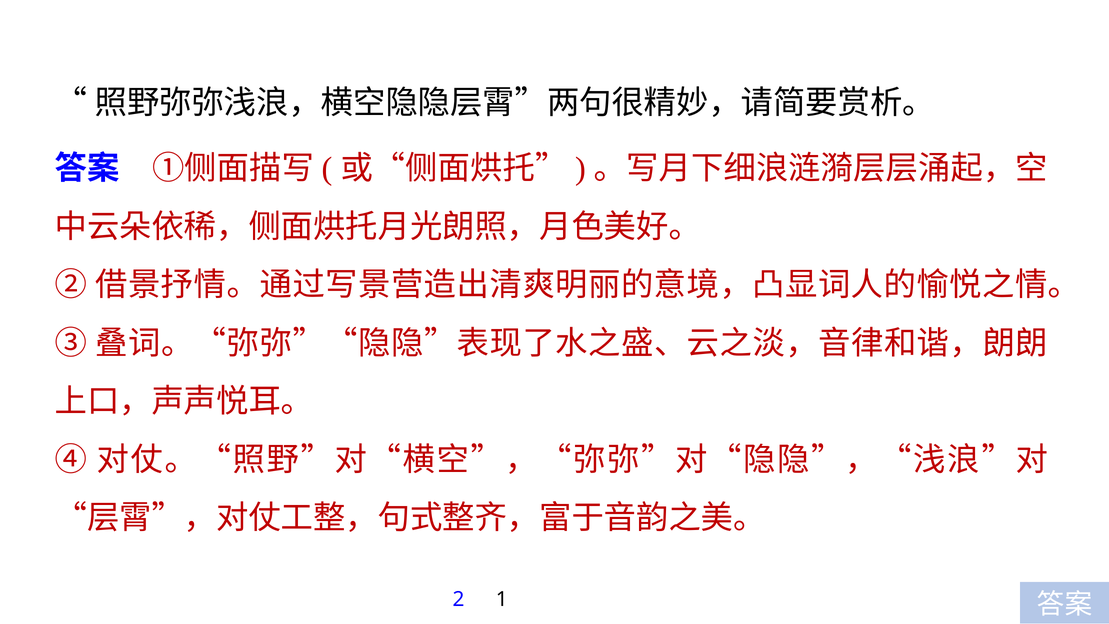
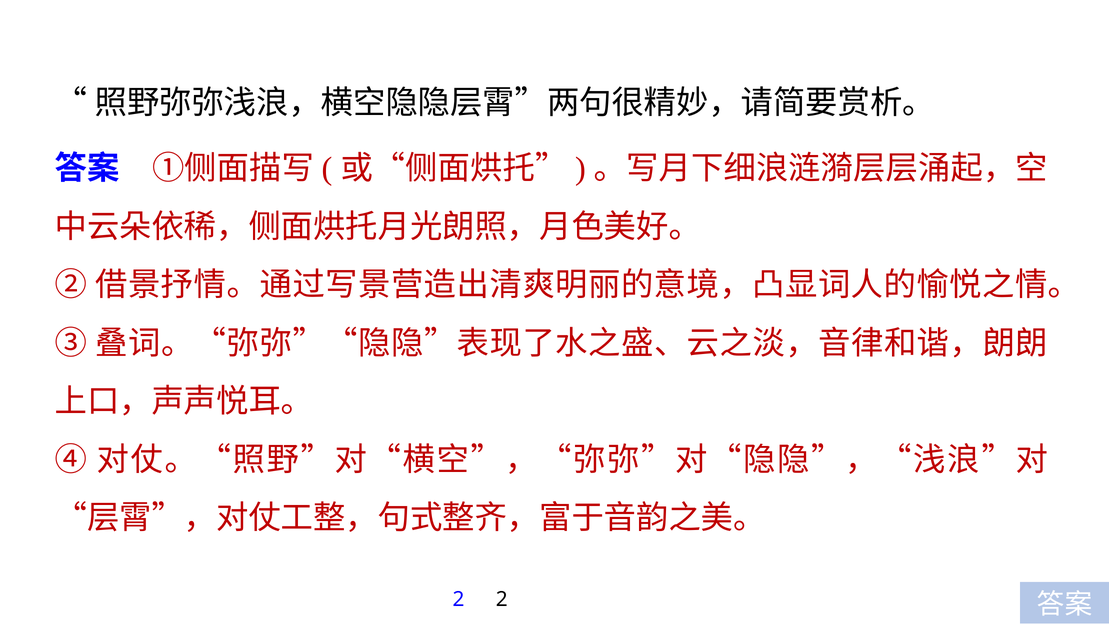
2 1: 1 -> 2 (502, 600)
